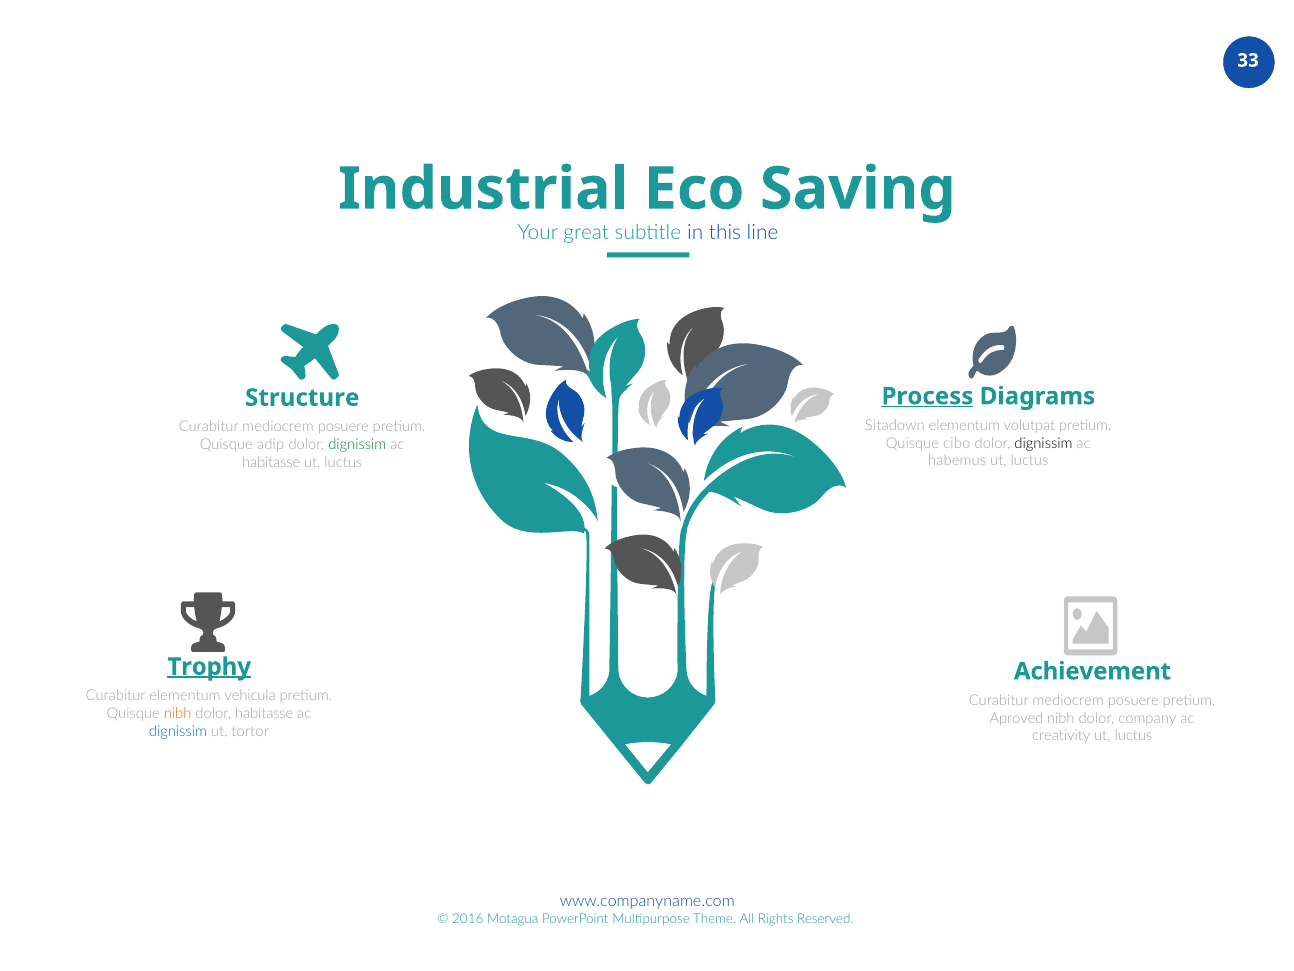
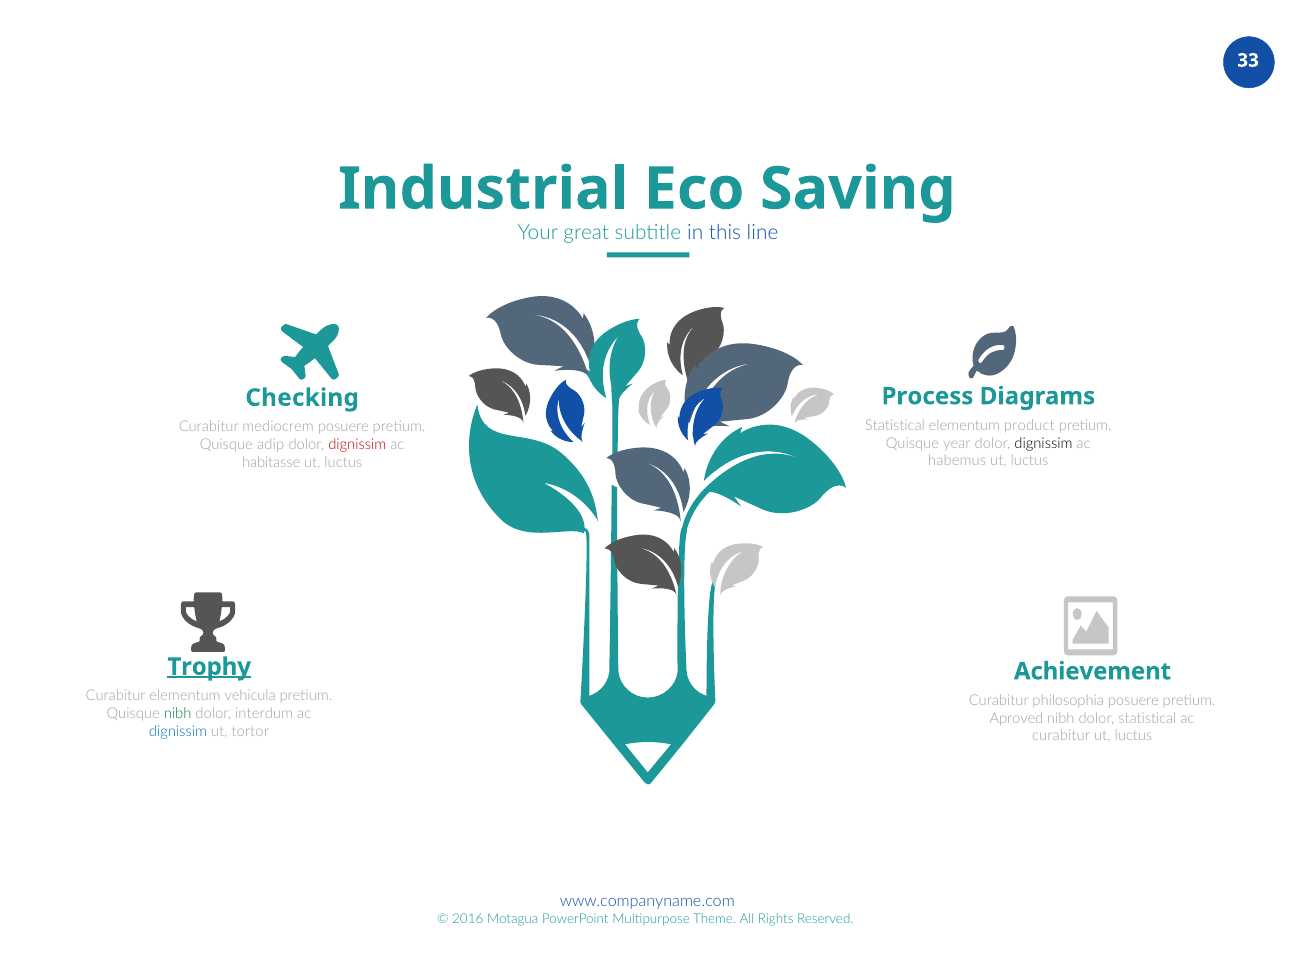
Process underline: present -> none (927, 396)
Structure: Structure -> Checking (302, 398)
Sitadown: Sitadown -> Statistical (895, 425)
volutpat: volutpat -> product (1029, 425)
cibo: cibo -> year (957, 443)
dignissim colour: green -> red (357, 444)
mediocrem: mediocrem -> philosophia (1068, 700)
nibh colour: orange -> green (178, 713)
dolor habitasse: habitasse -> interdum (264, 713)
dolor company: company -> statistical (1147, 718)
creativity: creativity -> curabitur (1061, 736)
